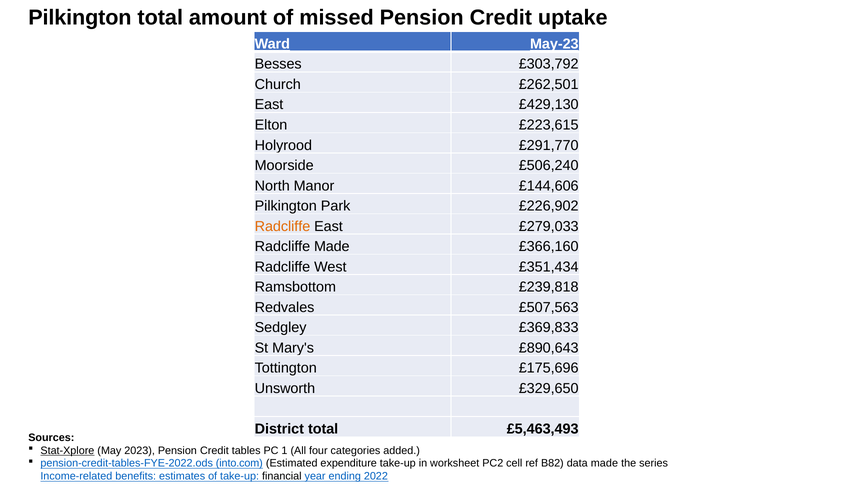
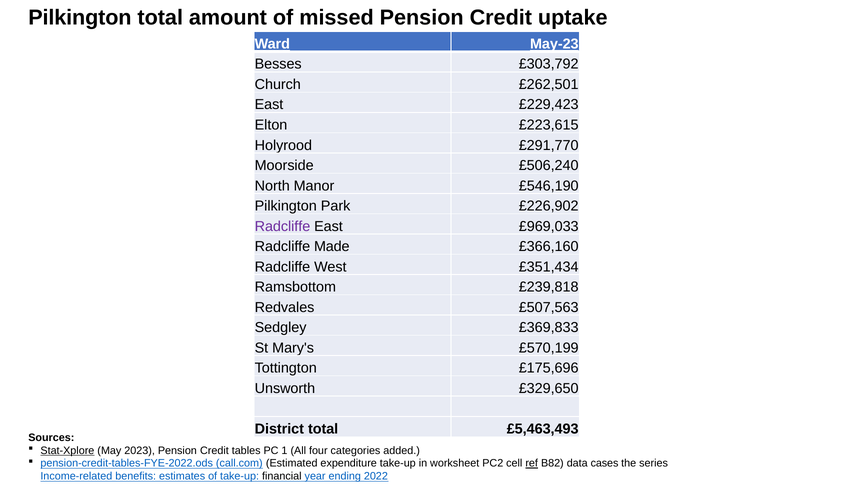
£429,130: £429,130 -> £229,423 (549, 105)
£144,606: £144,606 -> £546,190 (549, 186)
Radcliffe colour: orange -> purple (282, 226)
£279,033: £279,033 -> £969,033 (549, 226)
£890,643: £890,643 -> £570,199 (549, 348)
into.com: into.com -> call.com (239, 463)
ref underline: none -> present (532, 463)
data made: made -> cases (605, 463)
